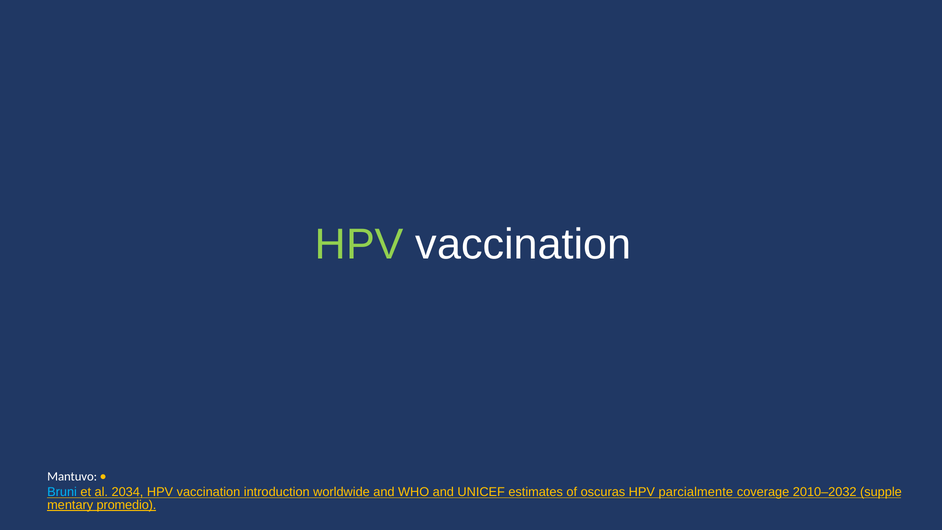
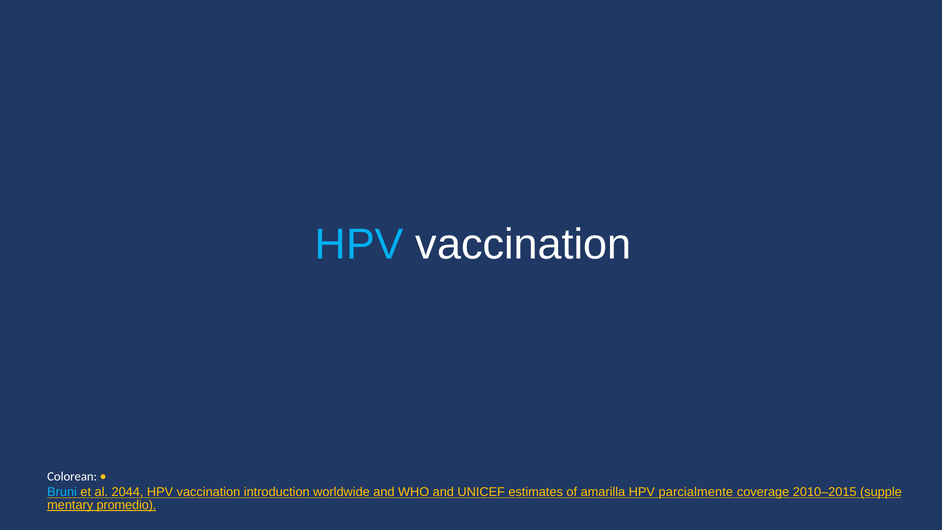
HPV colour: light green -> light blue (359, 244)
Mantuvo: Mantuvo -> Colorean (72, 476)
2034: 2034 -> 2044 (127, 492)
oscuras: oscuras -> amarilla (603, 492)
2010–2032: 2010–2032 -> 2010–2015 (825, 492)
